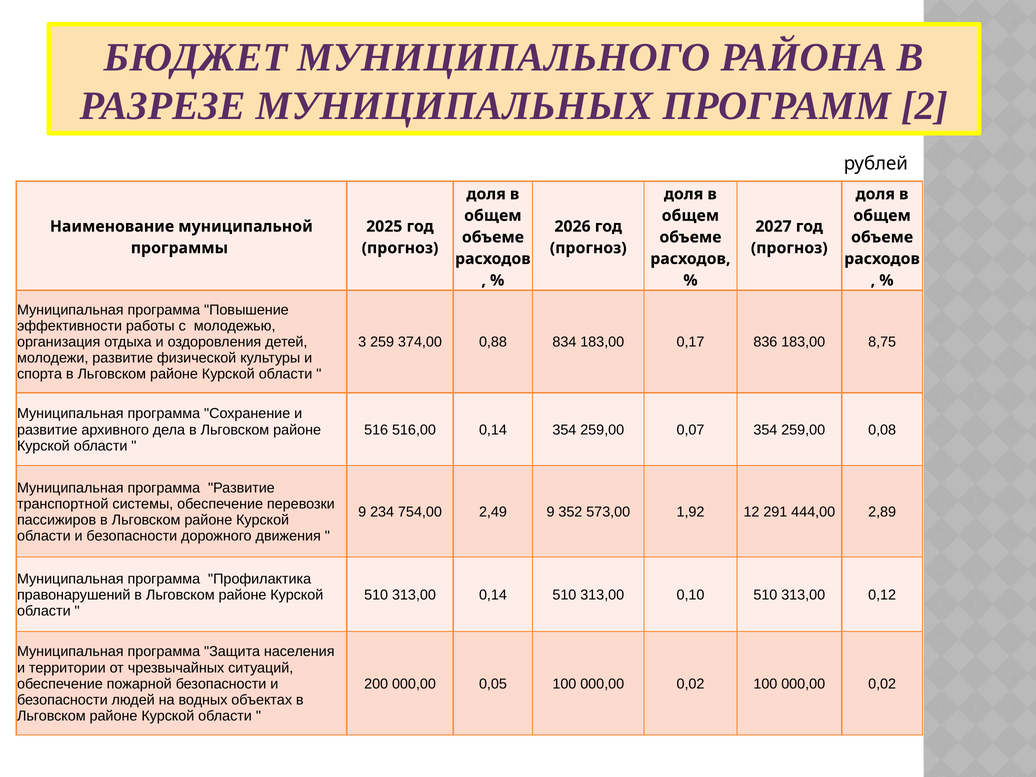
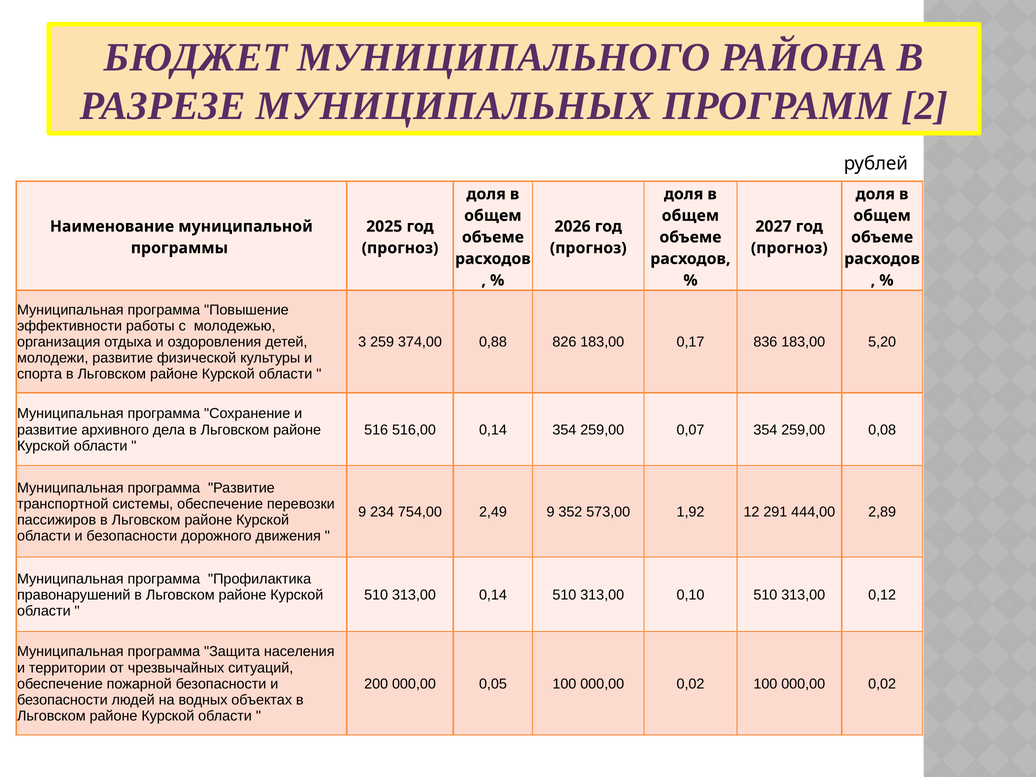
834: 834 -> 826 (564, 342)
8,75: 8,75 -> 5,20 (882, 342)
